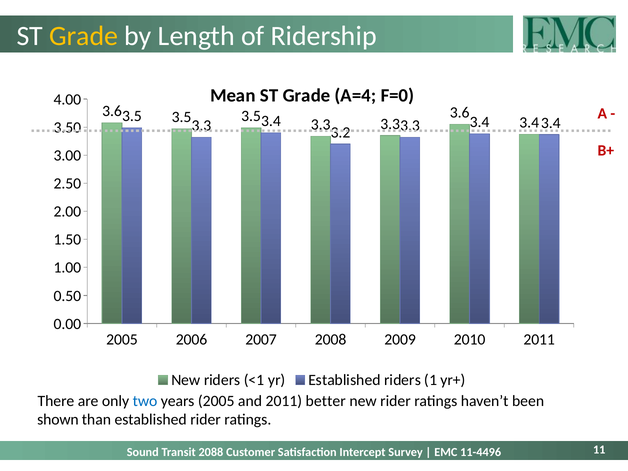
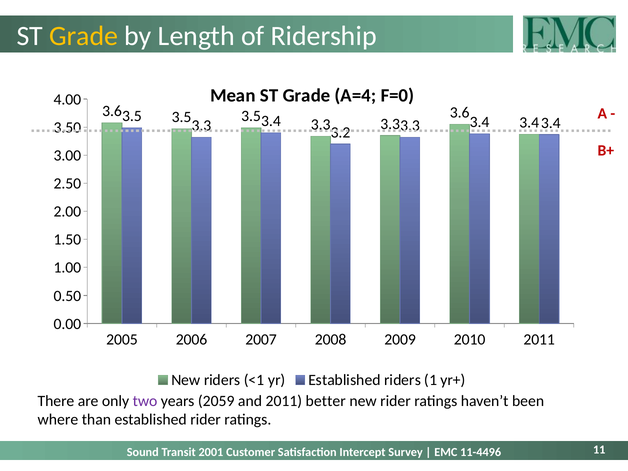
two colour: blue -> purple (145, 401)
years 2005: 2005 -> 2059 (216, 401)
shown: shown -> where (58, 420)
2088: 2088 -> 2001 (211, 452)
